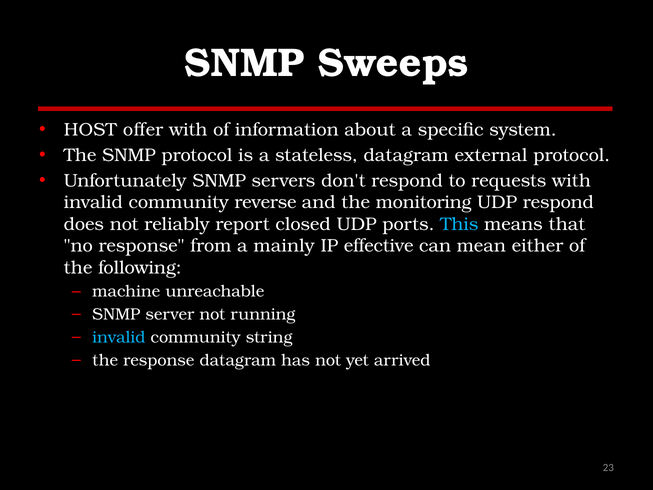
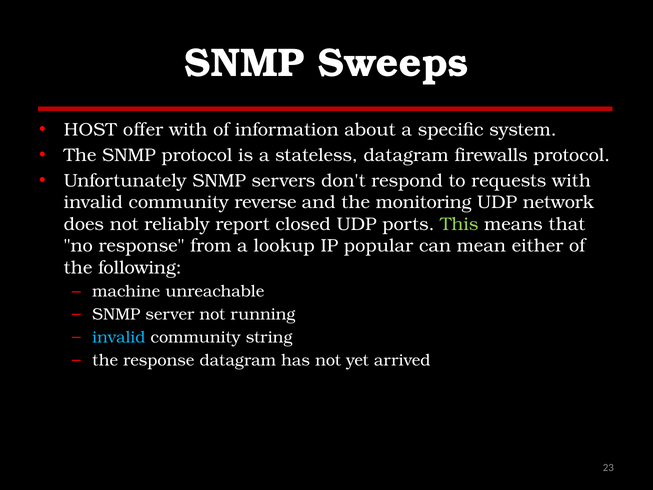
external: external -> firewalls (491, 155)
UDP respond: respond -> network (558, 202)
This colour: light blue -> light green (459, 224)
mainly: mainly -> lookup (284, 246)
effective: effective -> popular (379, 246)
